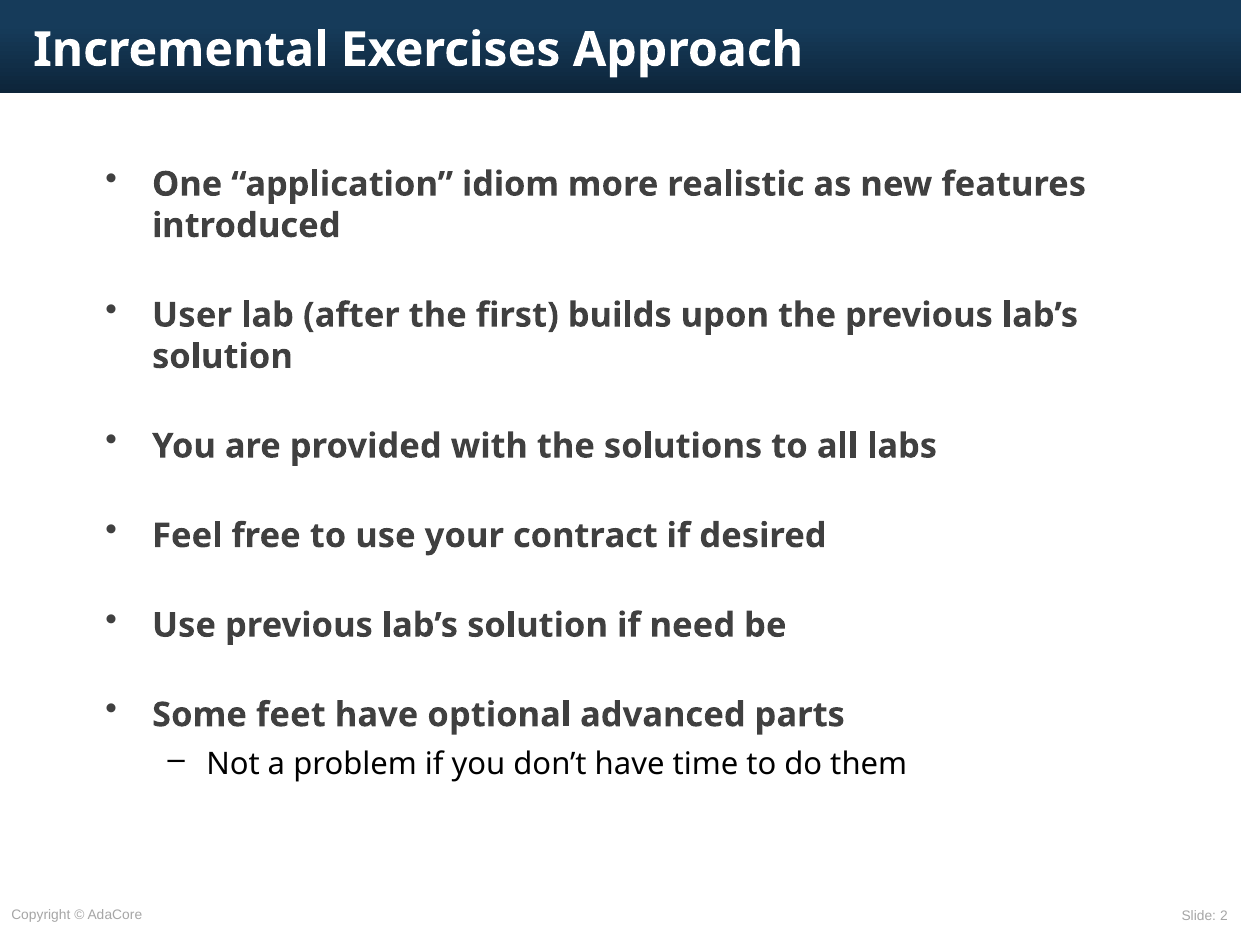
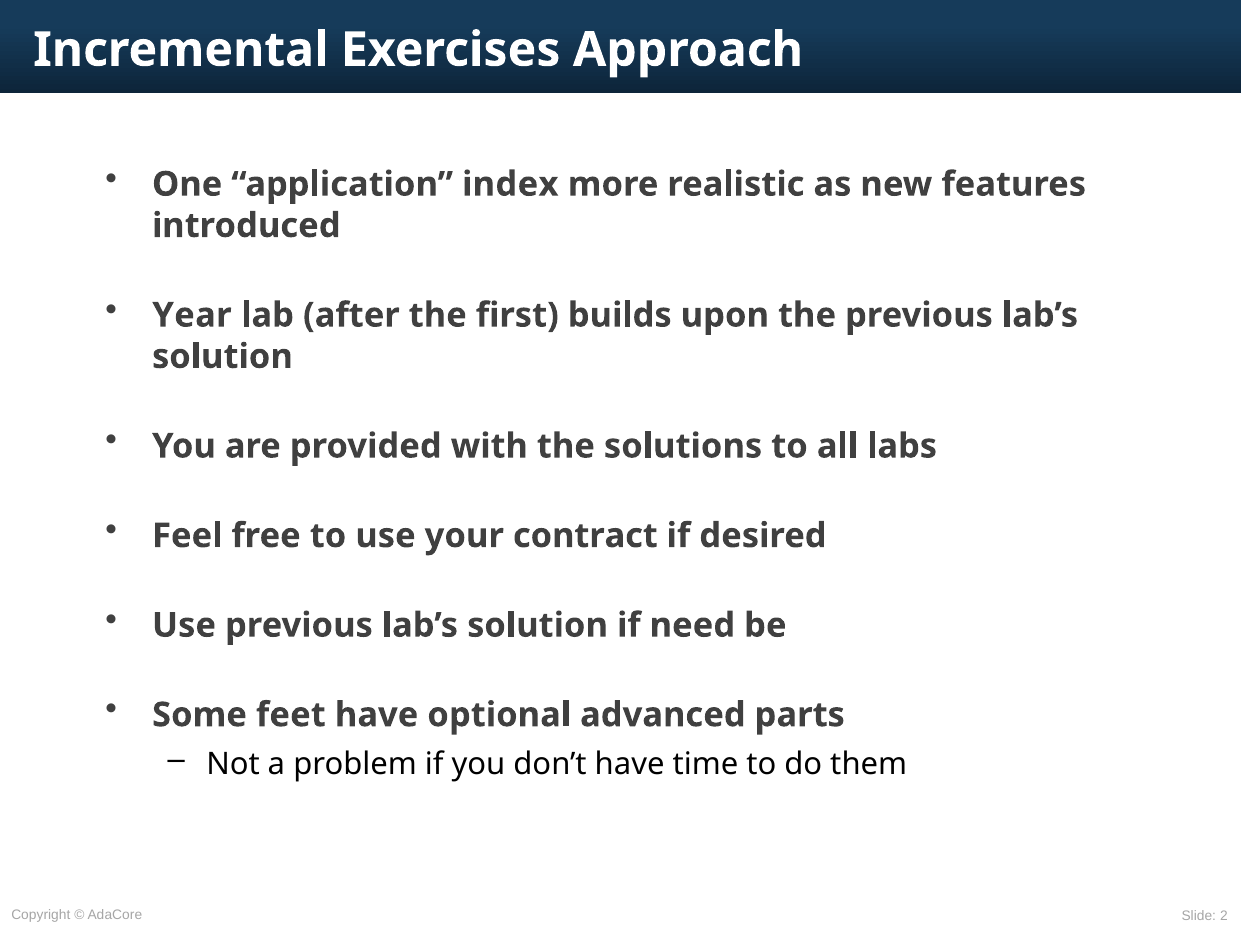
idiom: idiom -> index (510, 184)
User: User -> Year (192, 315)
